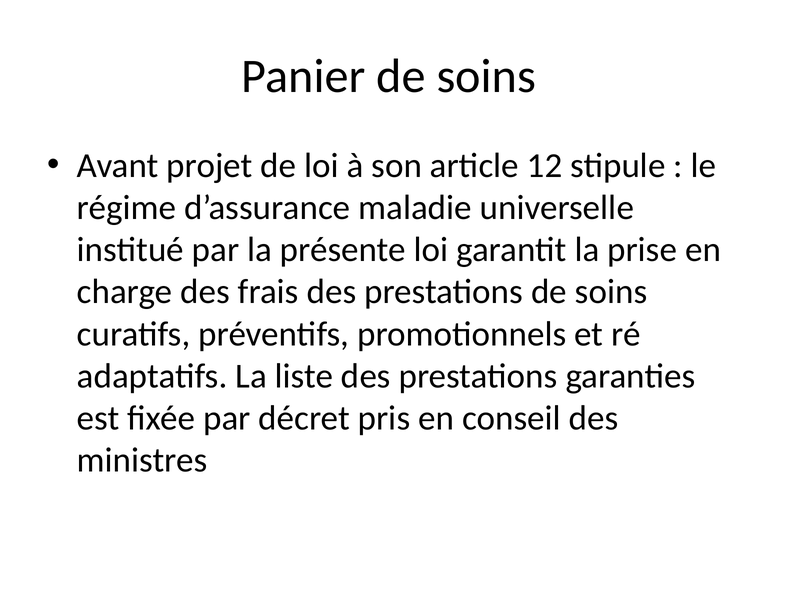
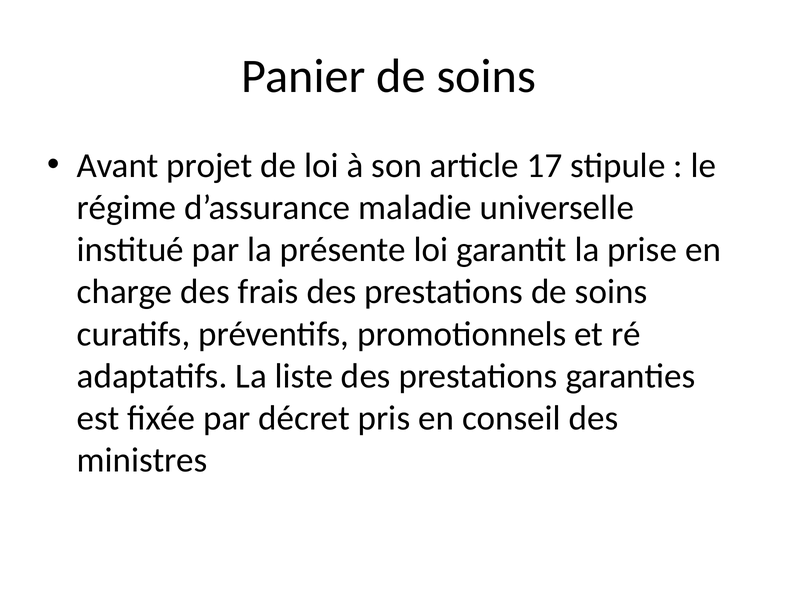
12: 12 -> 17 (545, 166)
